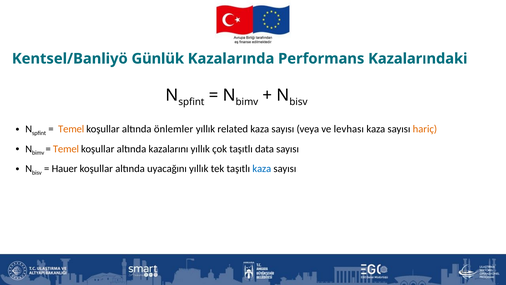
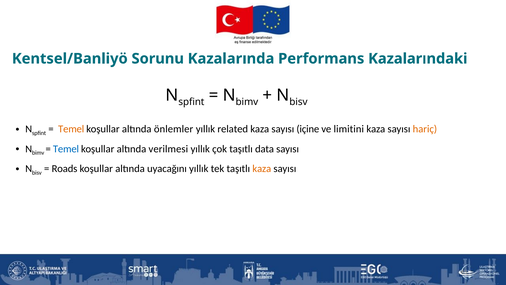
Günlük: Günlük -> Sorunu (158, 59)
veya: veya -> içine (308, 129)
levhası: levhası -> limitini (349, 129)
Temel colour: orange -> blue (66, 149)
kazalarını: kazalarını -> verilmesi (168, 149)
Hauer: Hauer -> Roads (65, 168)
kaza colour: blue -> orange (262, 168)
